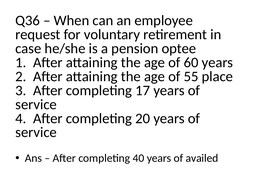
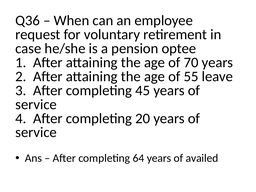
60: 60 -> 70 (191, 62)
place: place -> leave (217, 76)
17: 17 -> 45 (143, 90)
40: 40 -> 64 (138, 158)
